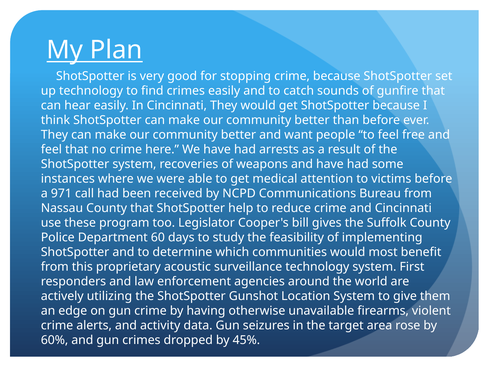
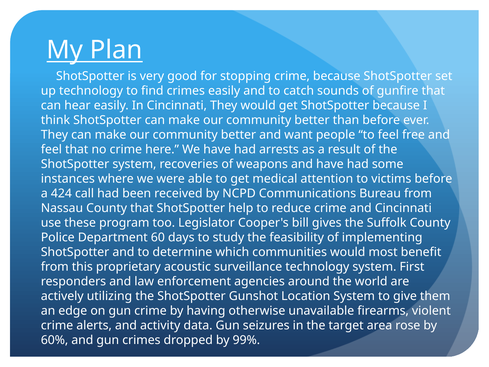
971: 971 -> 424 (61, 193)
45%: 45% -> 99% (246, 340)
